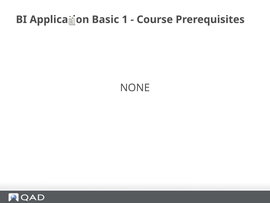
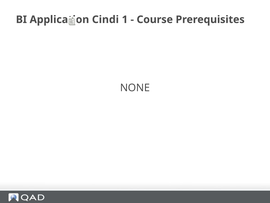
Basic: Basic -> Cindi (105, 20)
